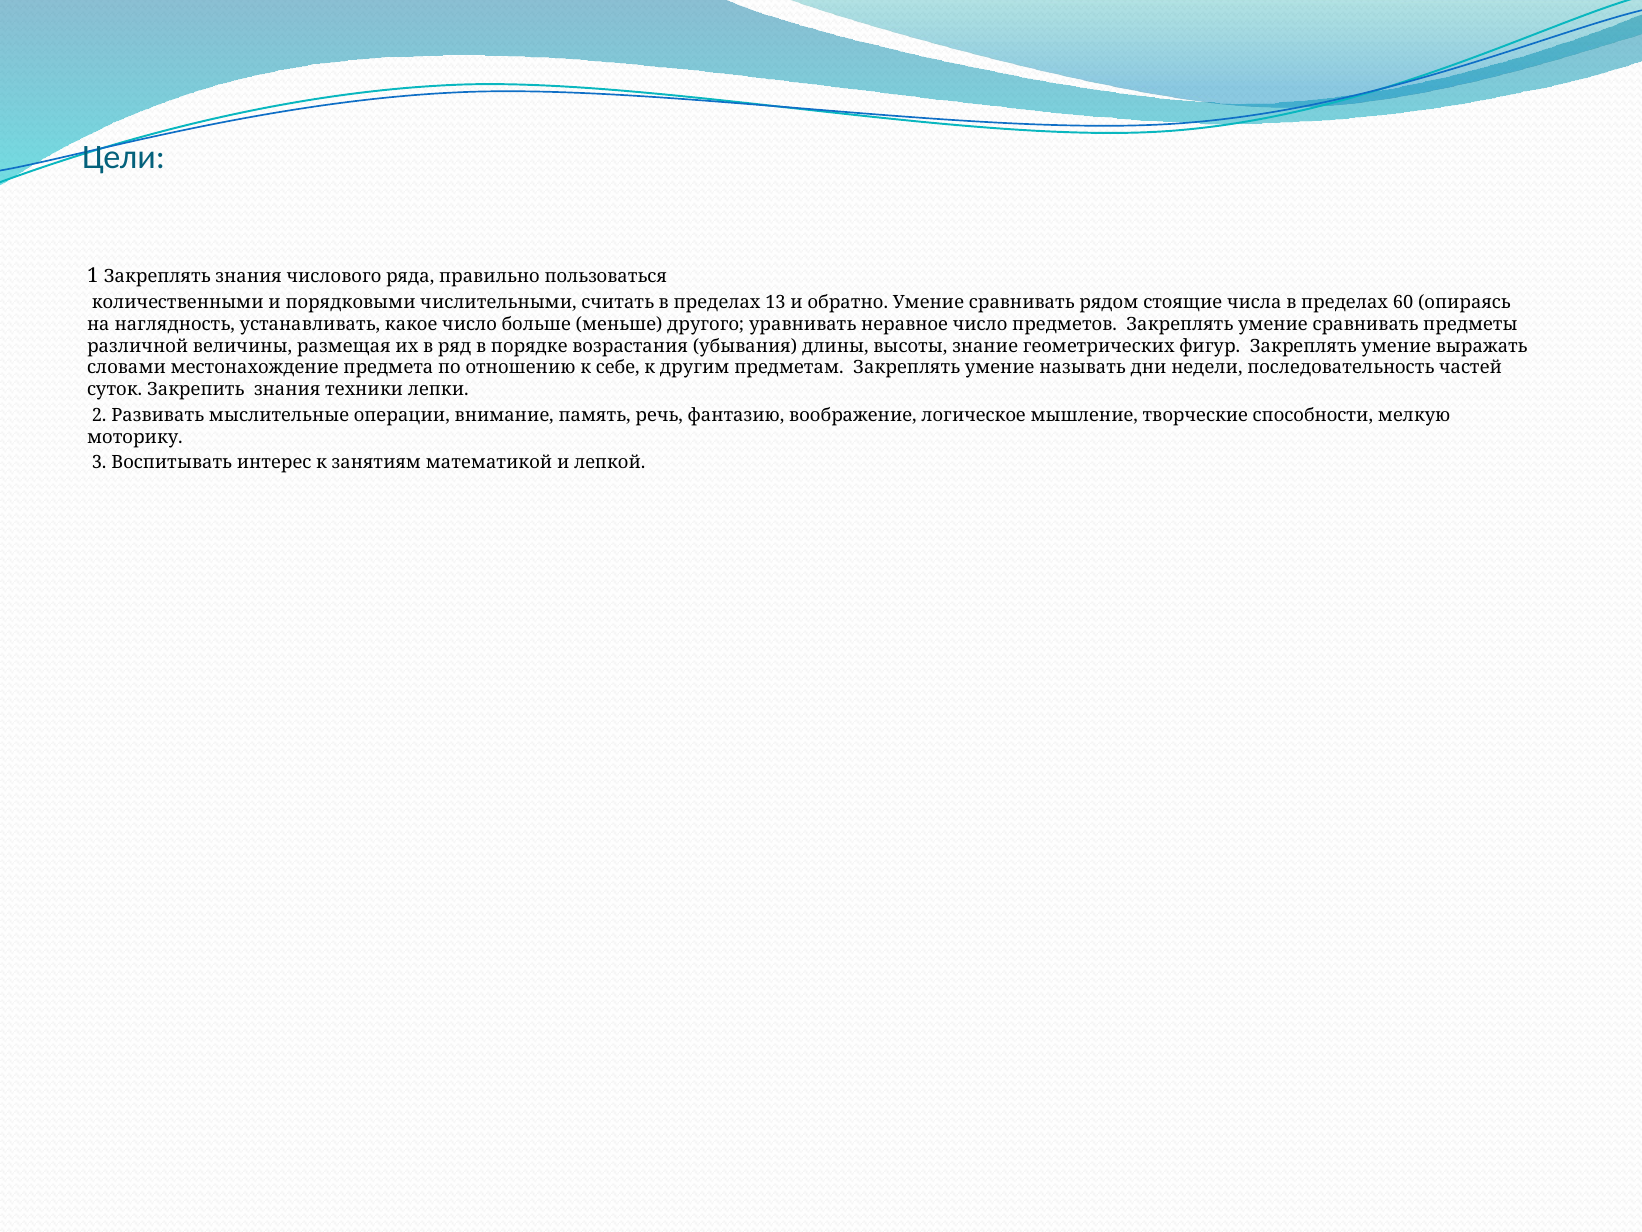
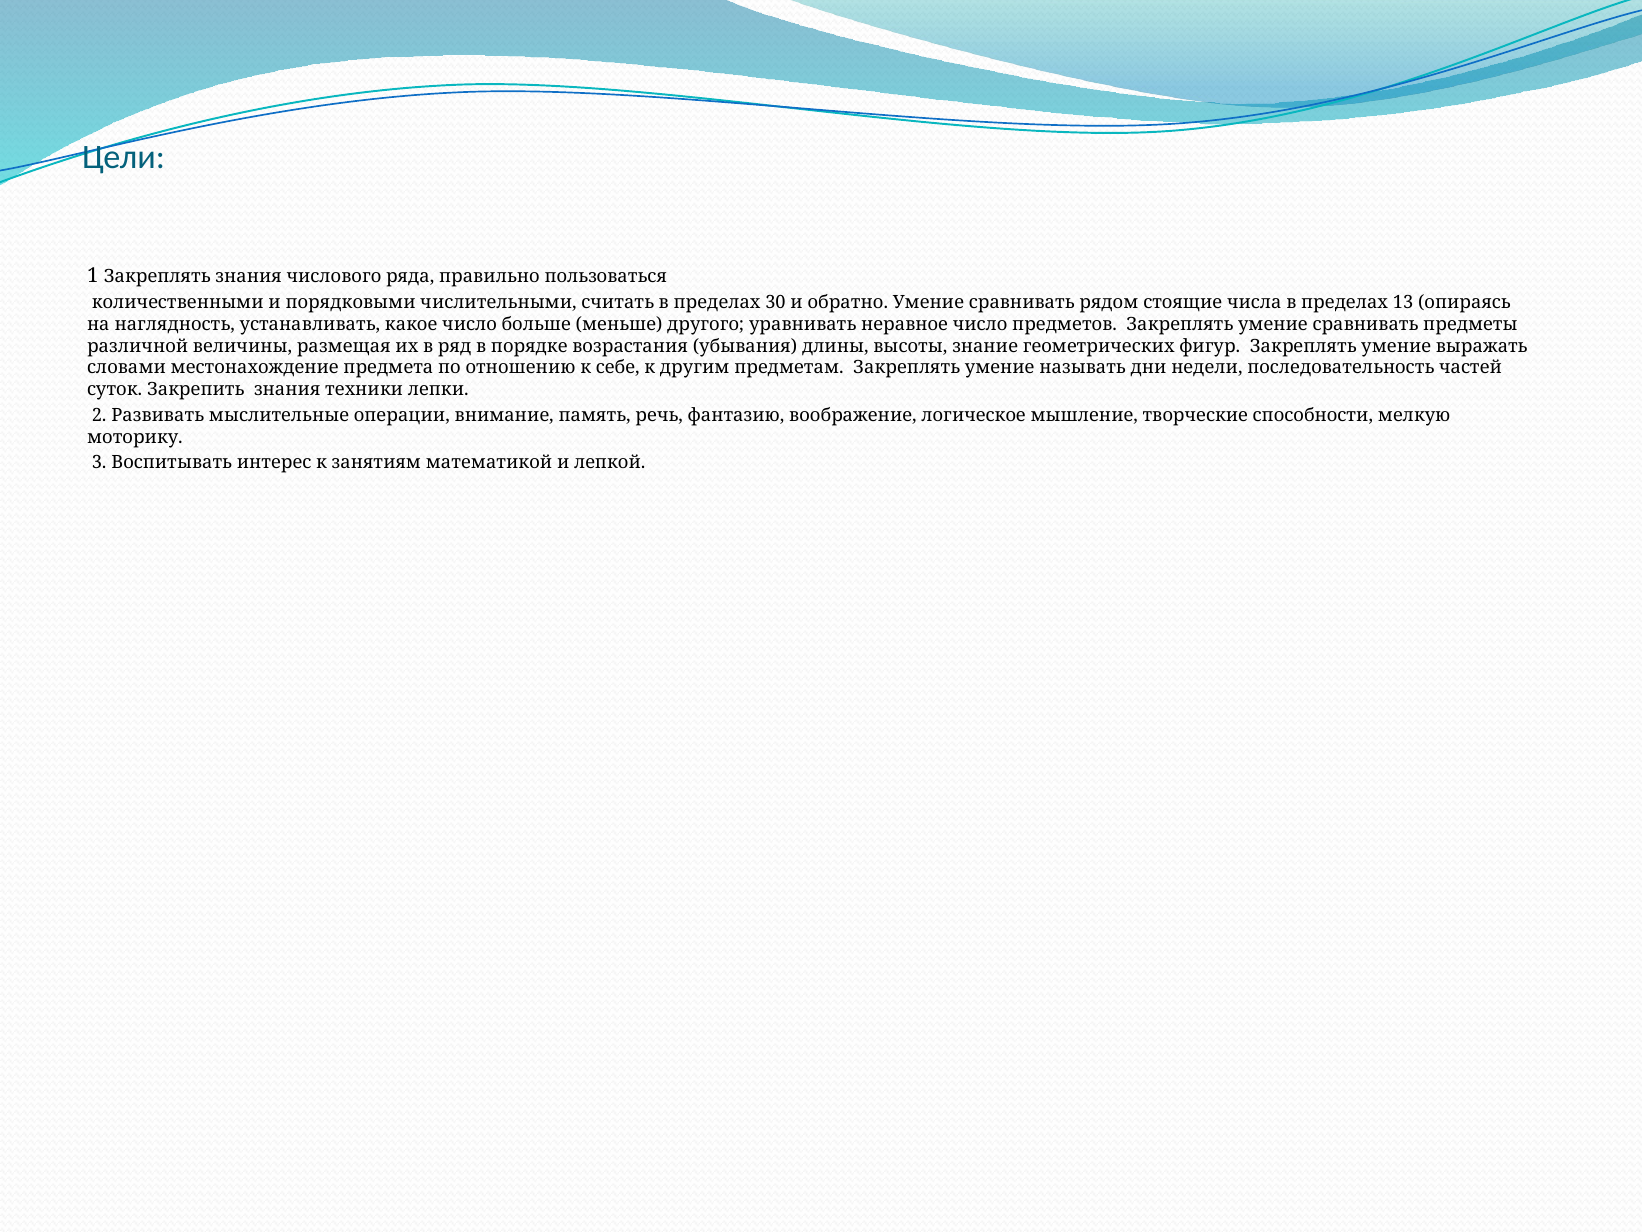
13: 13 -> 30 (775, 302)
60: 60 -> 13 (1403, 302)
